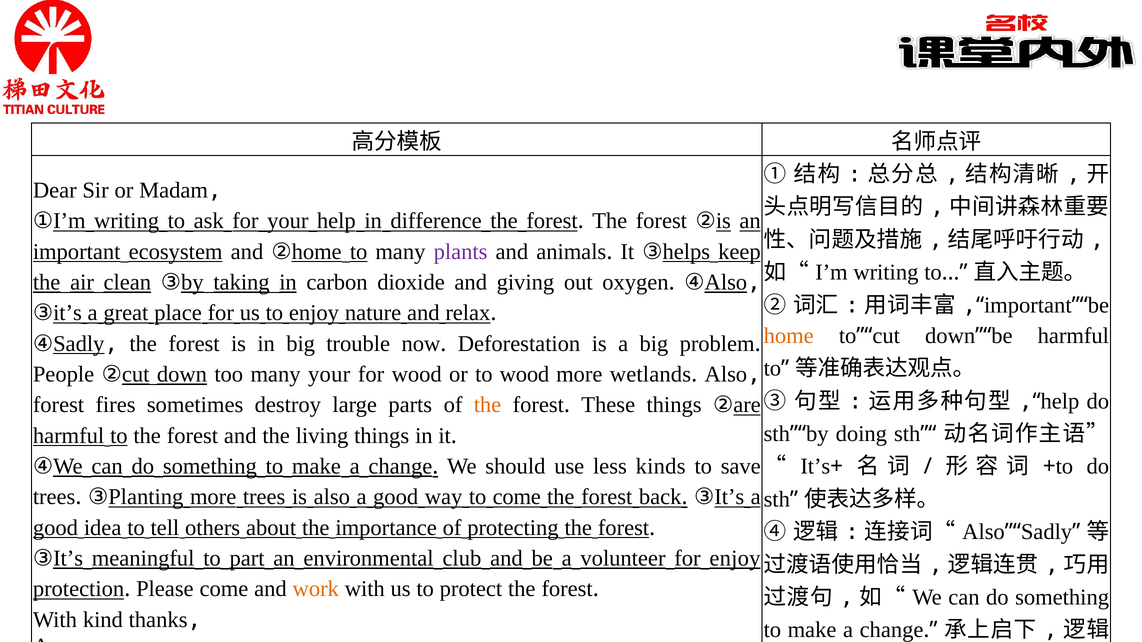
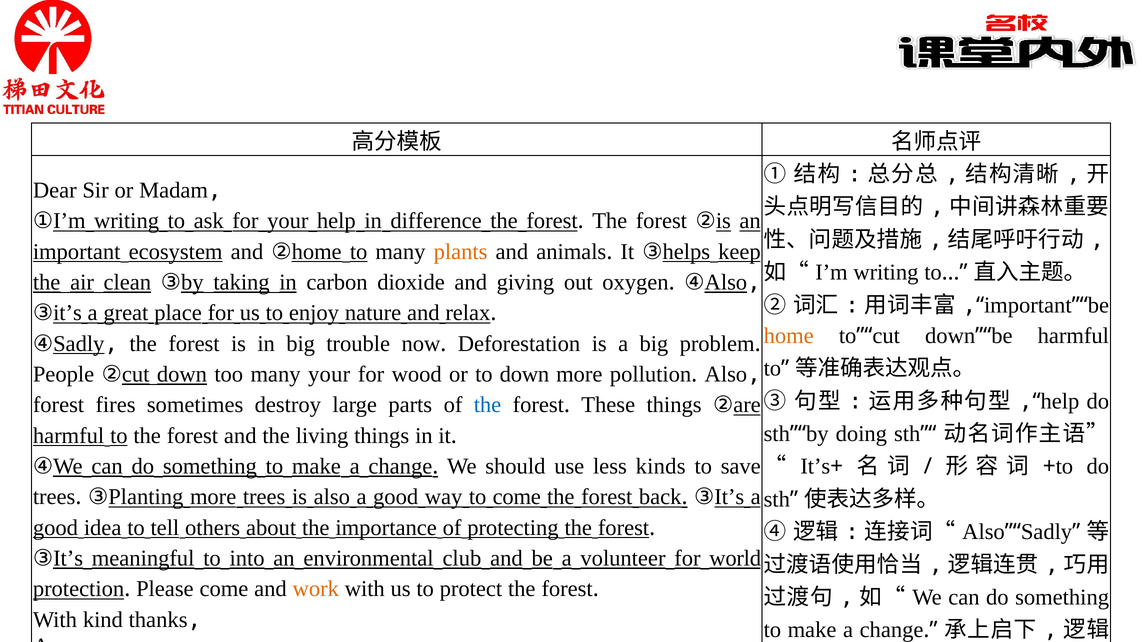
plants colour: purple -> orange (461, 252)
to wood: wood -> down (525, 375)
wetlands: wetlands -> pollution (651, 375)
the colour: orange -> blue (487, 405)
part: part -> into (247, 559)
for enjoy: enjoy -> world (735, 559)
